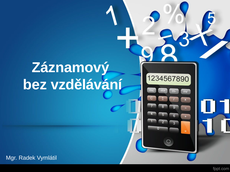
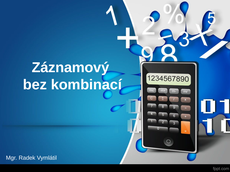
vzdělávání: vzdělávání -> kombinací (86, 85)
